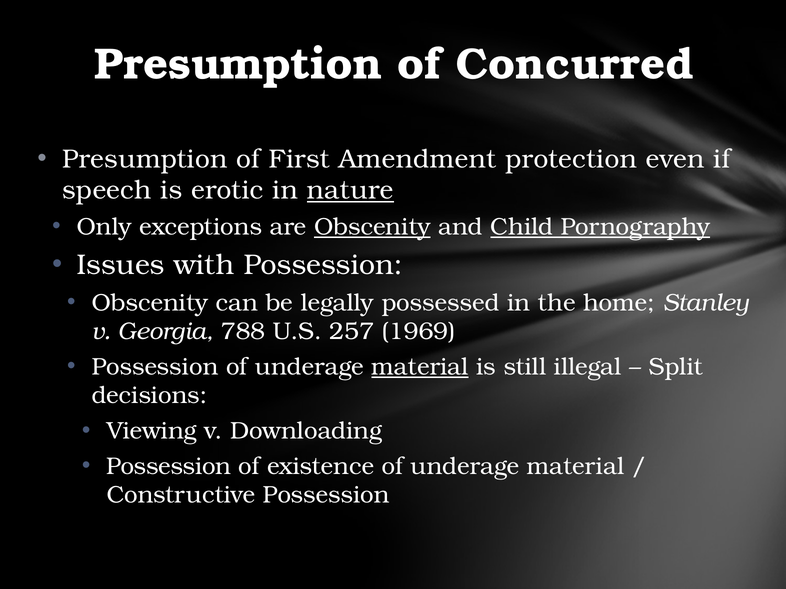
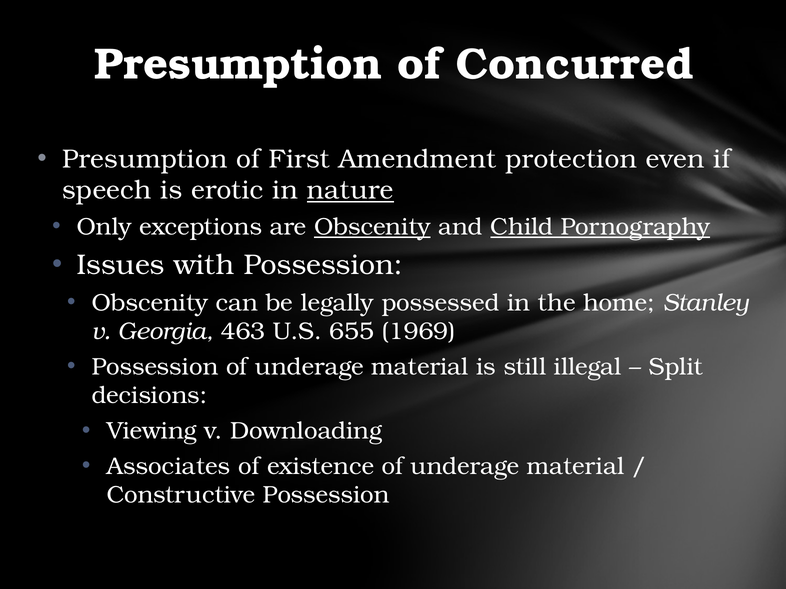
788: 788 -> 463 (243, 332)
257: 257 -> 655 (352, 332)
material underline: present -> none (420, 367)
Possession: Possession -> Associates (168, 467)
